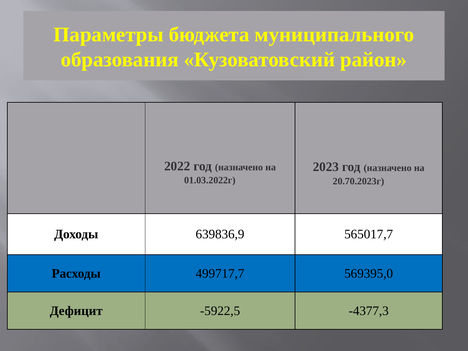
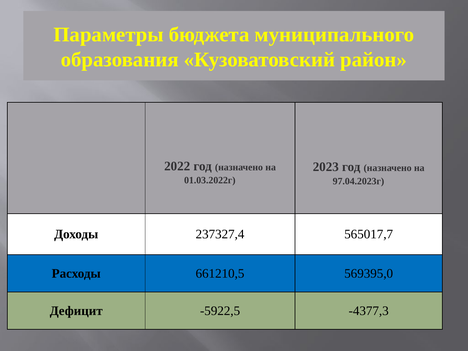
20.70.2023г: 20.70.2023г -> 97.04.2023г (358, 181)
639836,9: 639836,9 -> 237327,4 (220, 234)
499717,7: 499717,7 -> 661210,5 (220, 273)
